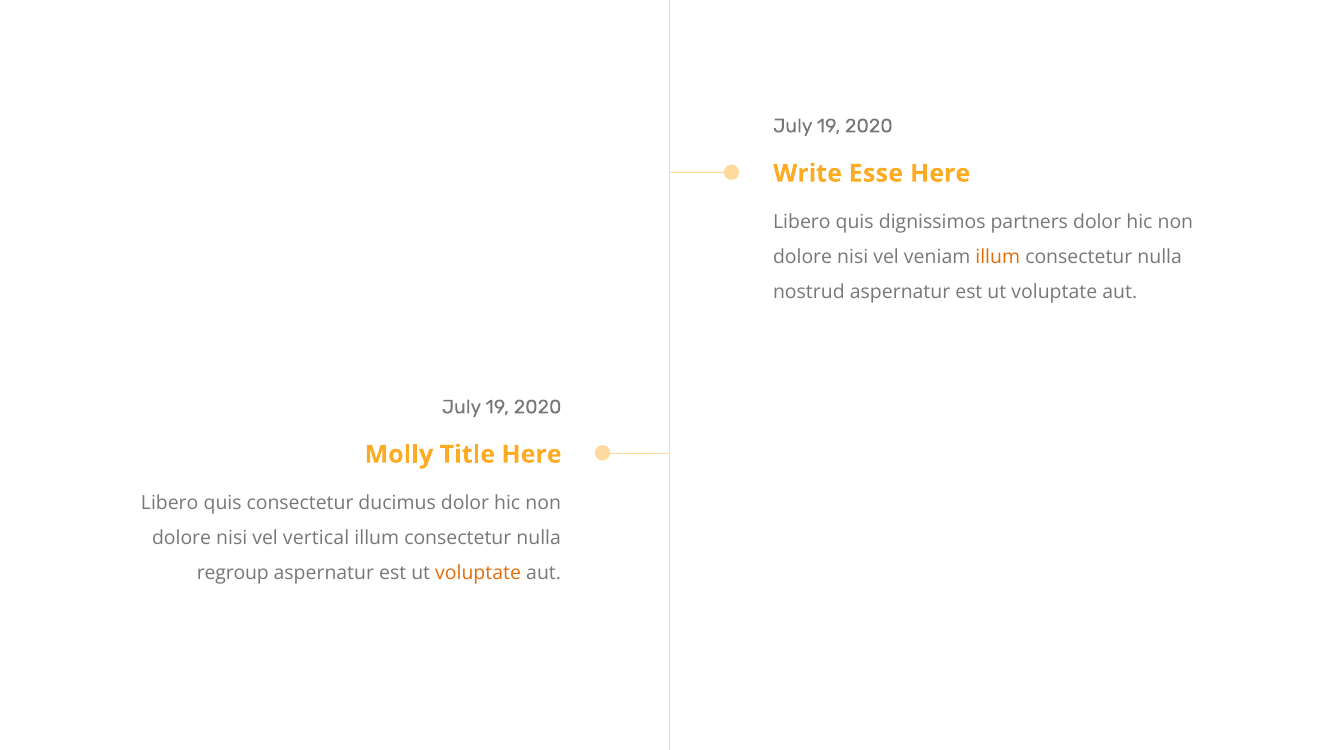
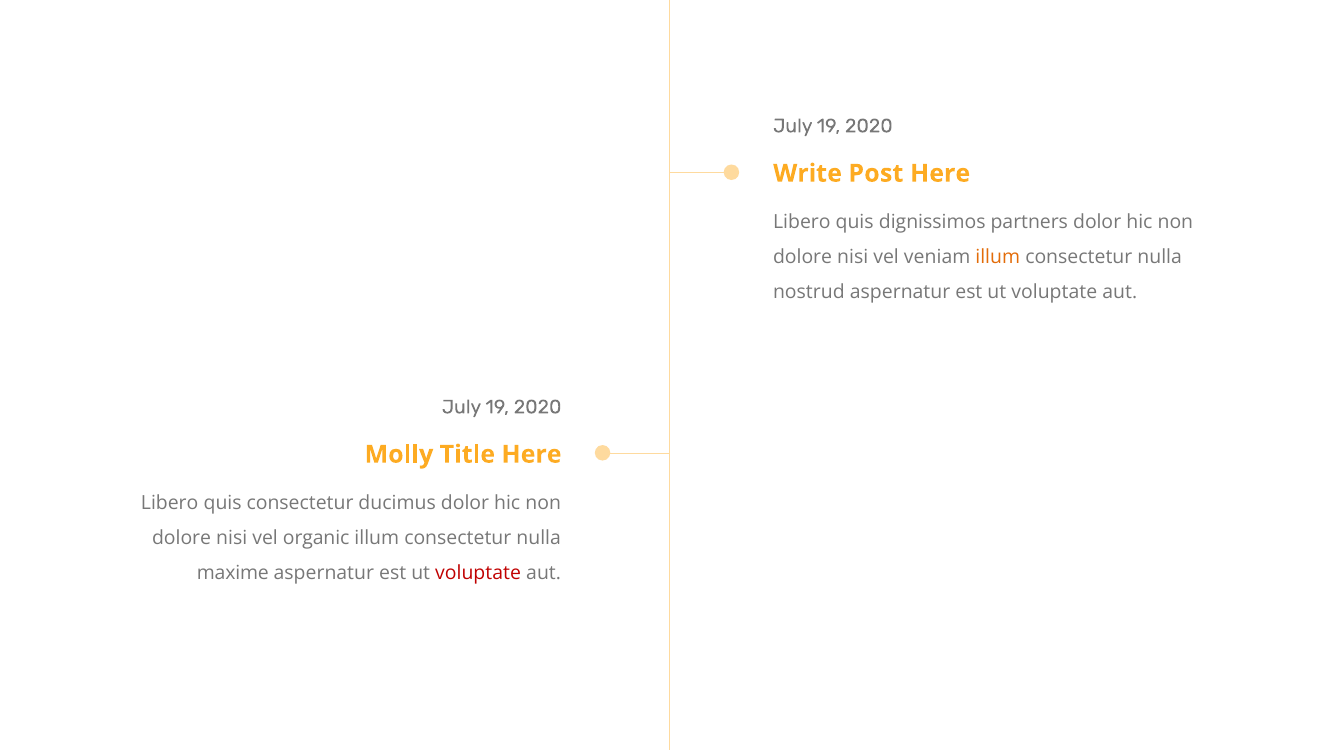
Esse: Esse -> Post (876, 173)
vertical: vertical -> organic (316, 538)
regroup: regroup -> maxime (233, 573)
voluptate colour: orange -> red (478, 573)
